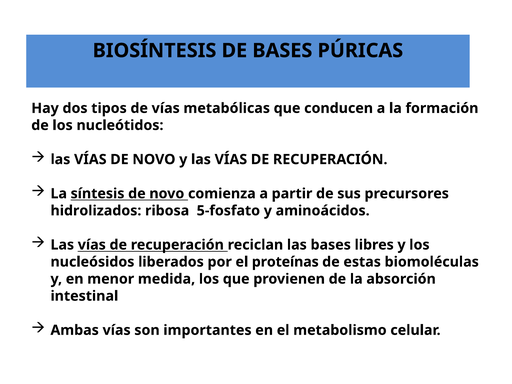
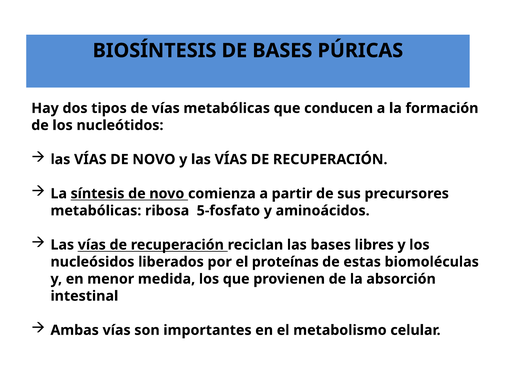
hidrolizados: hidrolizados -> metabólicas (96, 211)
